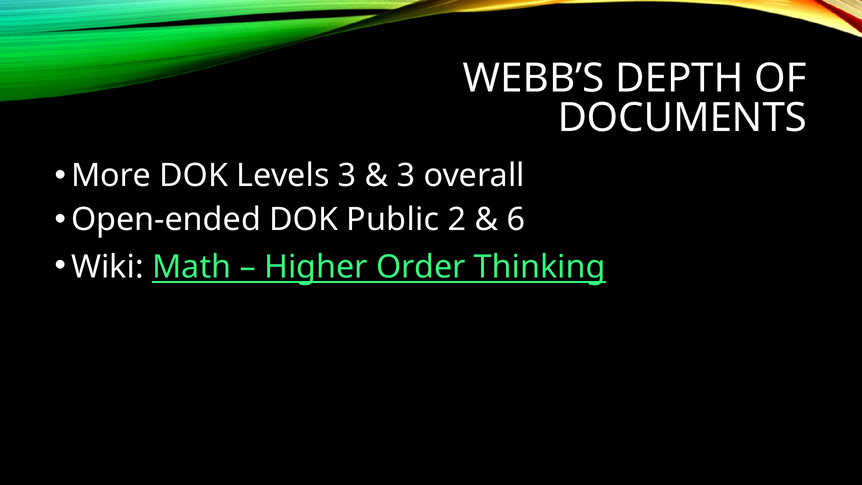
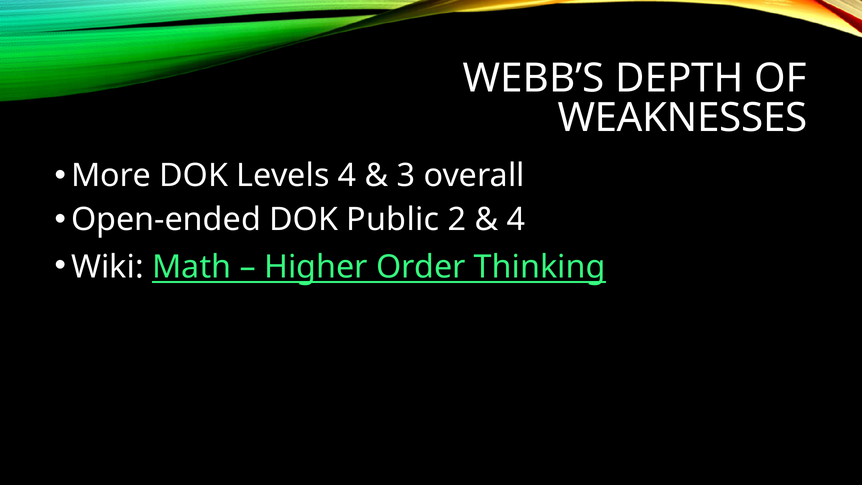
DOCUMENTS: DOCUMENTS -> WEAKNESSES (682, 118)
Levels 3: 3 -> 4 (347, 176)
6: 6 -> 4 (516, 220)
